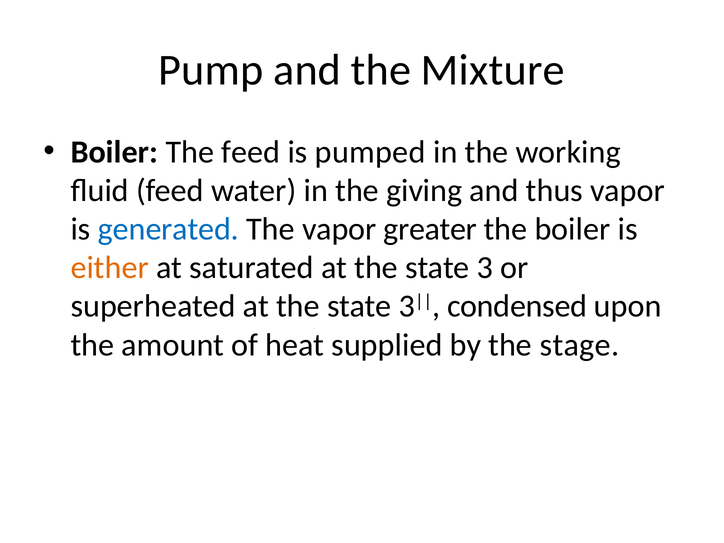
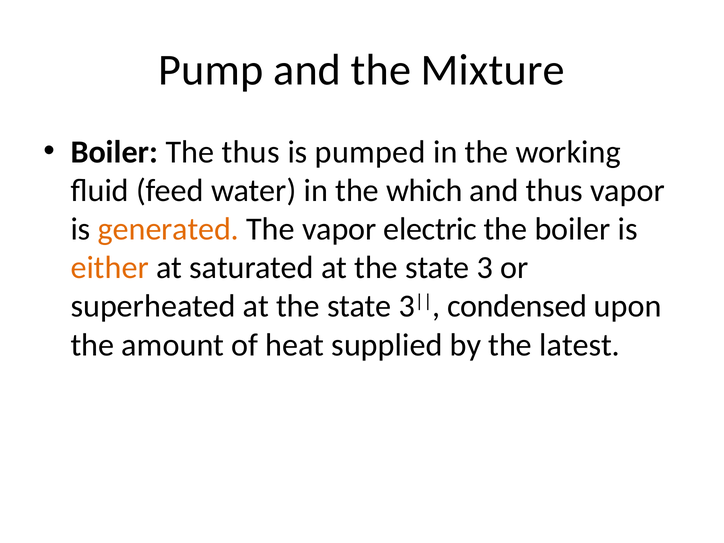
The feed: feed -> thus (251, 152)
giving: giving -> which (424, 191)
generated colour: blue -> orange (168, 229)
greater: greater -> electric (430, 229)
stage: stage -> latest (580, 345)
